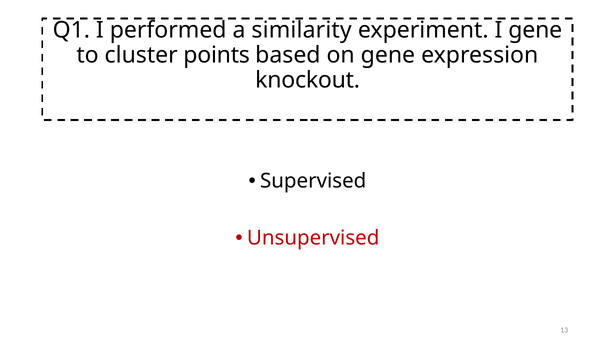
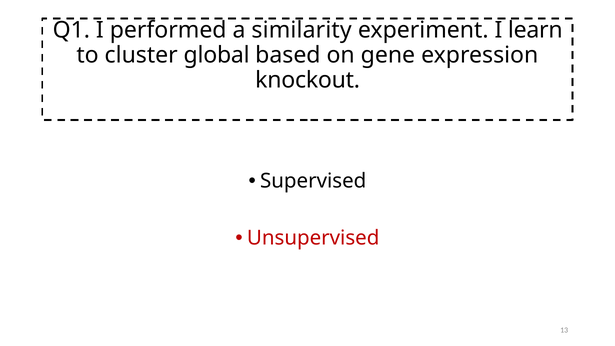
I gene: gene -> learn (535, 30)
points: points -> global (217, 55)
